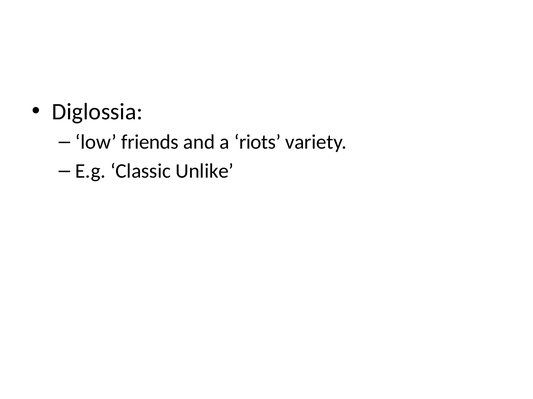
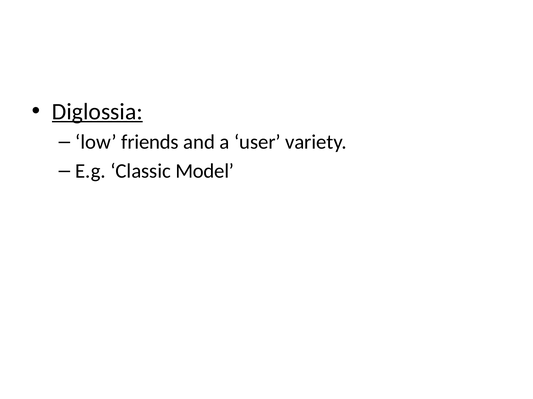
Diglossia underline: none -> present (97, 112)
riots: riots -> user (257, 142)
Unlike: Unlike -> Model (205, 171)
